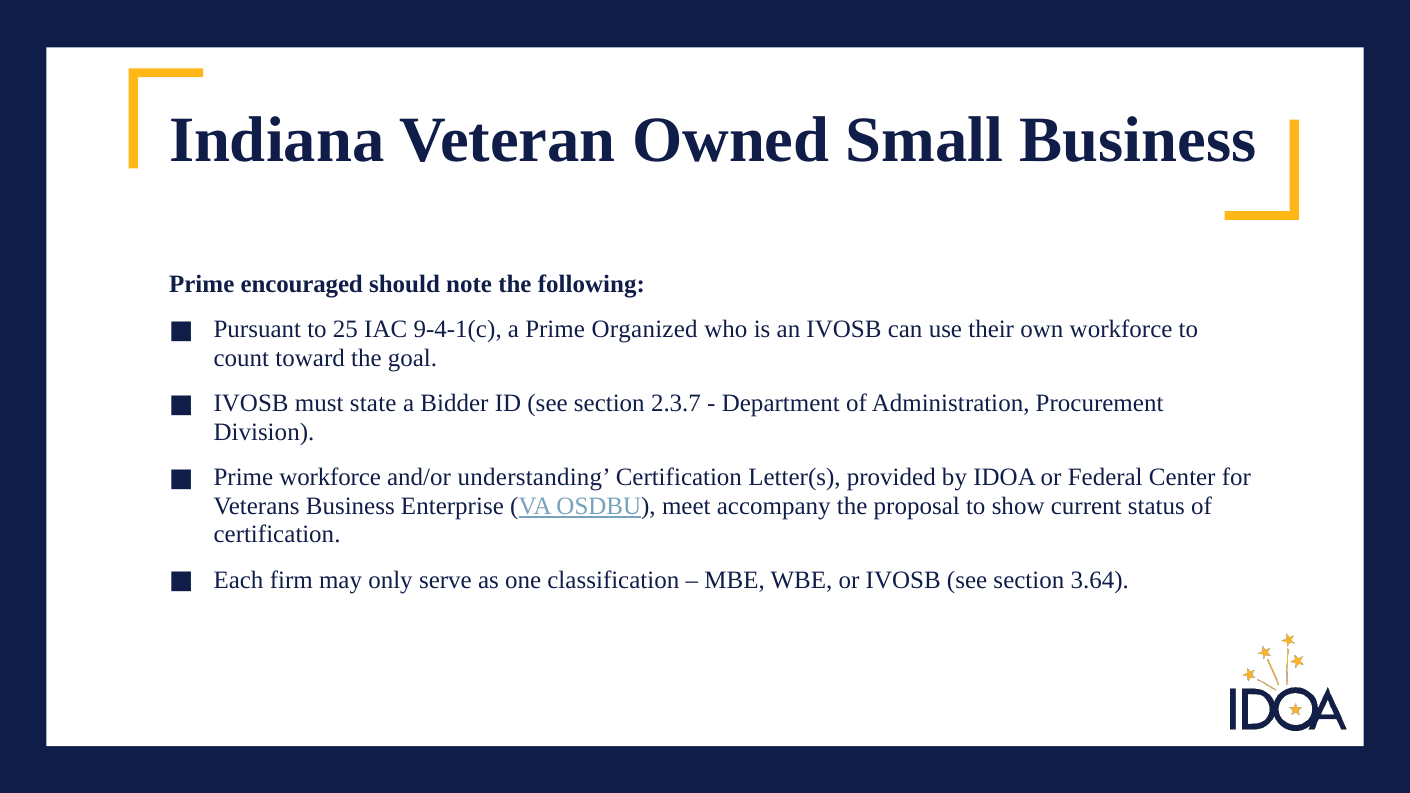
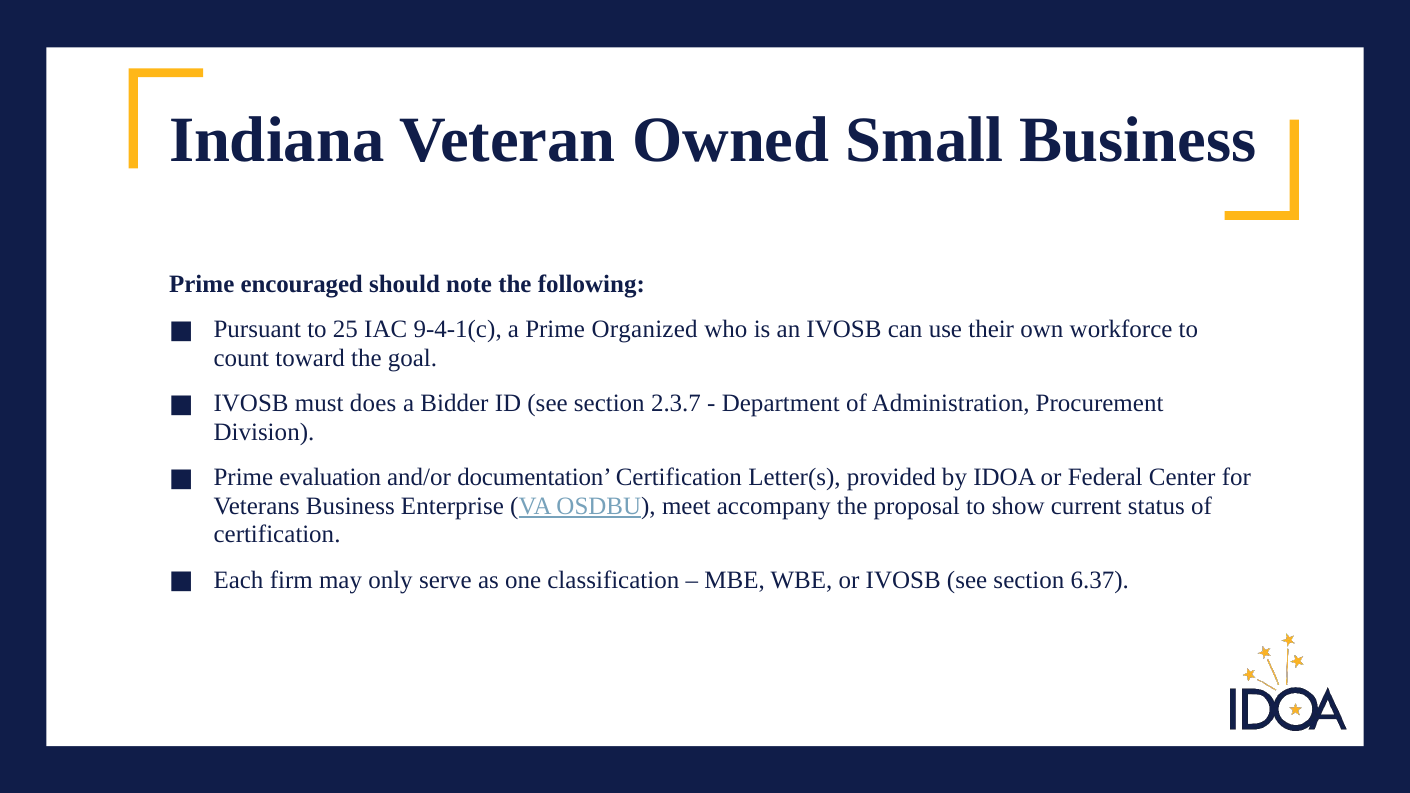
state: state -> does (373, 404)
Prime workforce: workforce -> evaluation (330, 478)
understanding: understanding -> documentation (534, 478)
3.64: 3.64 -> 6.37 (1100, 580)
